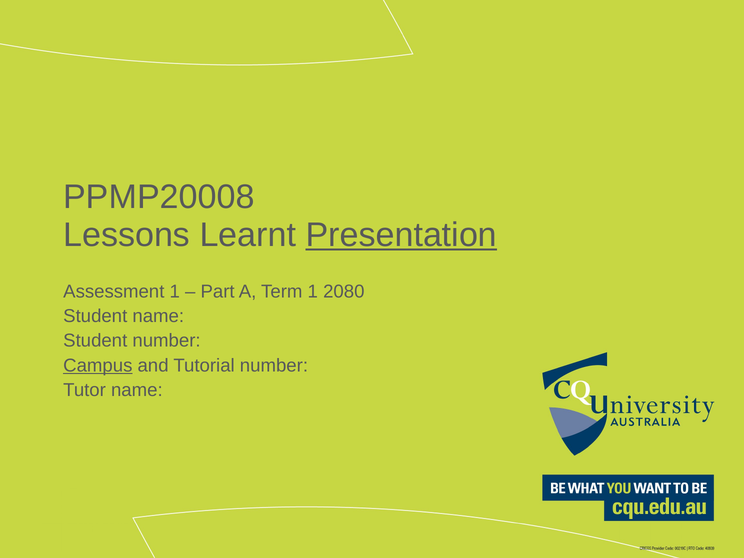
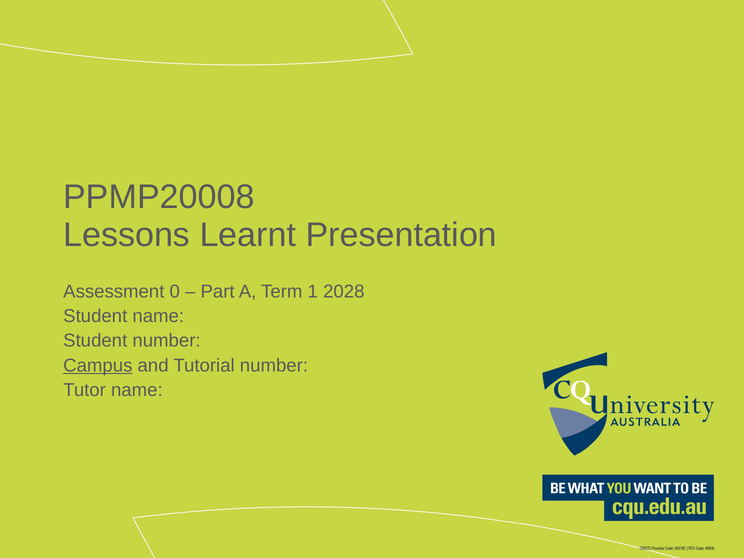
Presentation underline: present -> none (401, 235)
Assessment 1: 1 -> 0 (175, 292)
2080: 2080 -> 2028 (344, 292)
